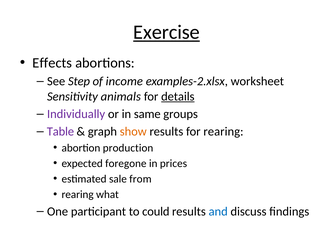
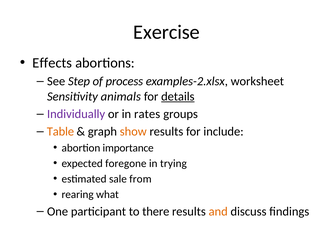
Exercise underline: present -> none (167, 32)
income: income -> process (124, 81)
same: same -> rates (147, 114)
Table colour: purple -> orange (60, 131)
for rearing: rearing -> include (224, 131)
production: production -> importance (128, 148)
prices: prices -> trying (173, 163)
could: could -> there (156, 211)
and colour: blue -> orange (218, 211)
